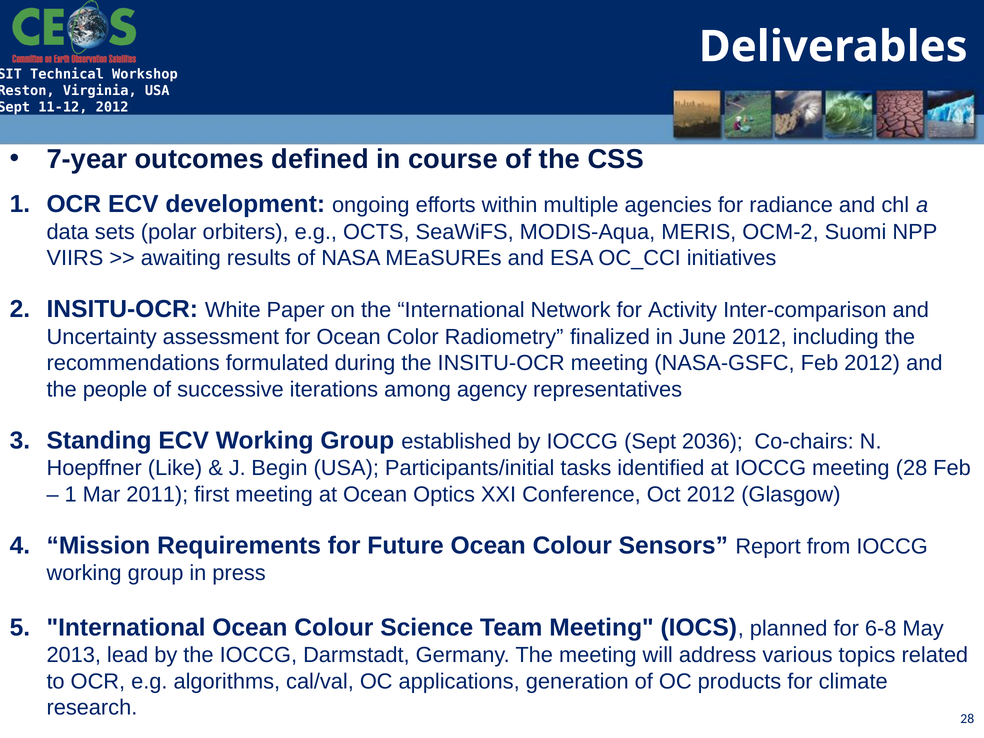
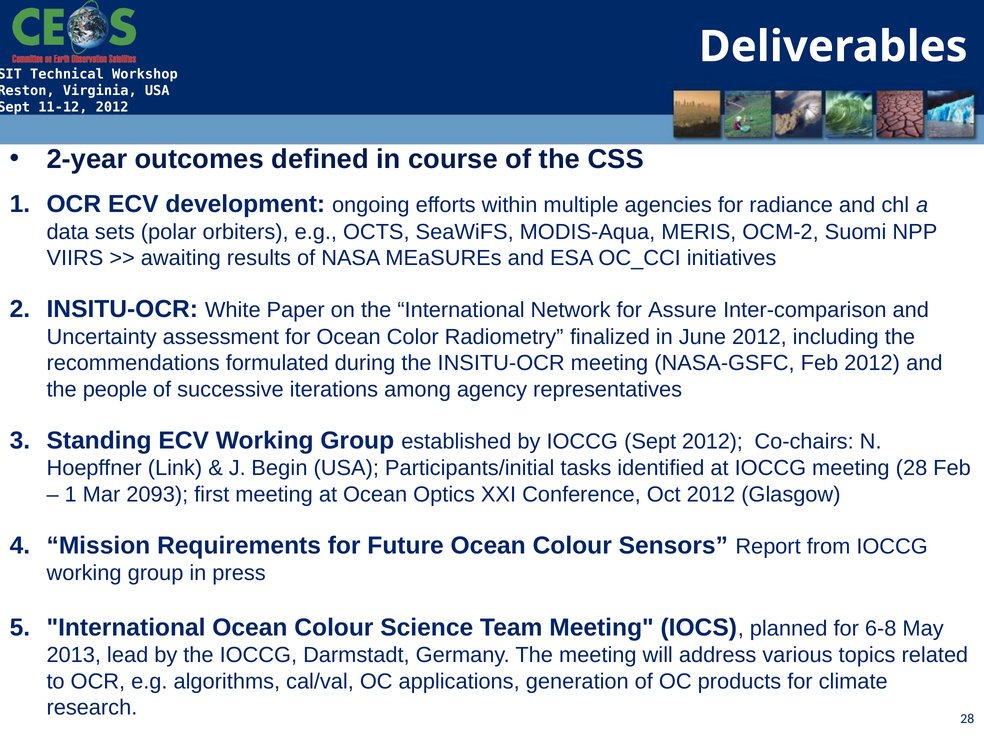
7-year: 7-year -> 2-year (87, 159)
Activity: Activity -> Assure (682, 310)
Sept 2036: 2036 -> 2012 (712, 441)
Like: Like -> Link (175, 468)
2011: 2011 -> 2093 (157, 494)
